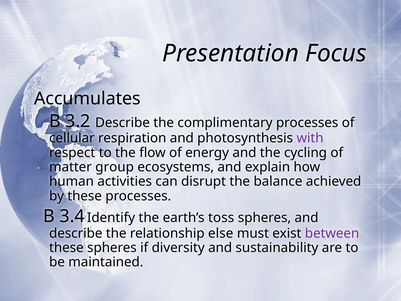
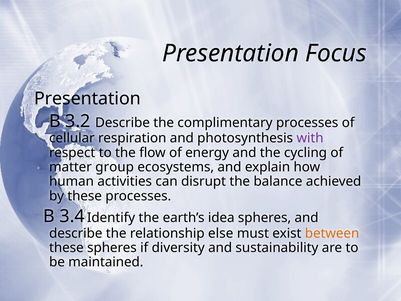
Accumulates: Accumulates -> Presentation (87, 98)
toss: toss -> idea (221, 218)
between colour: purple -> orange (332, 233)
